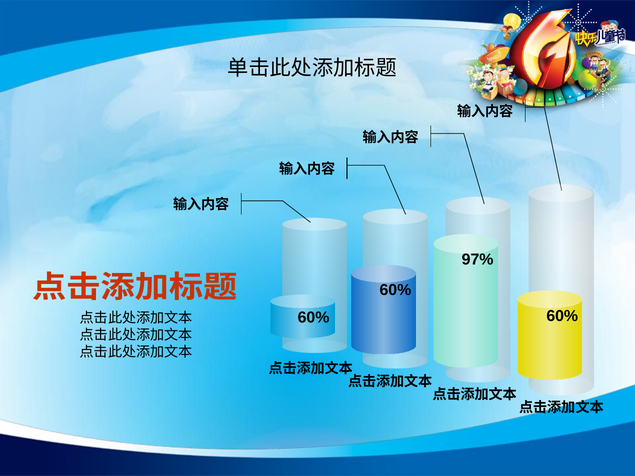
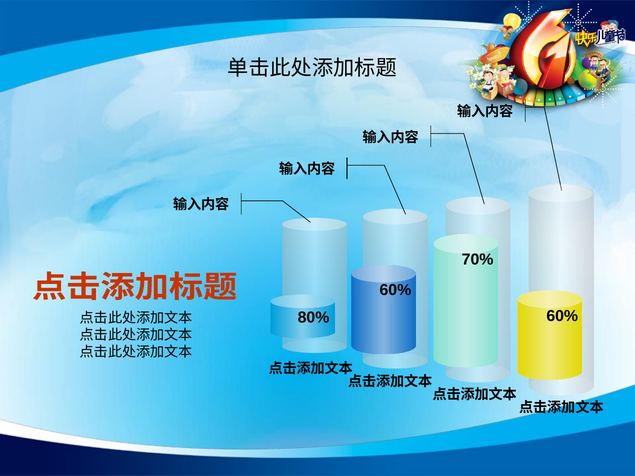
97%: 97% -> 70% (478, 259)
60%: 60% -> 80% (314, 318)
